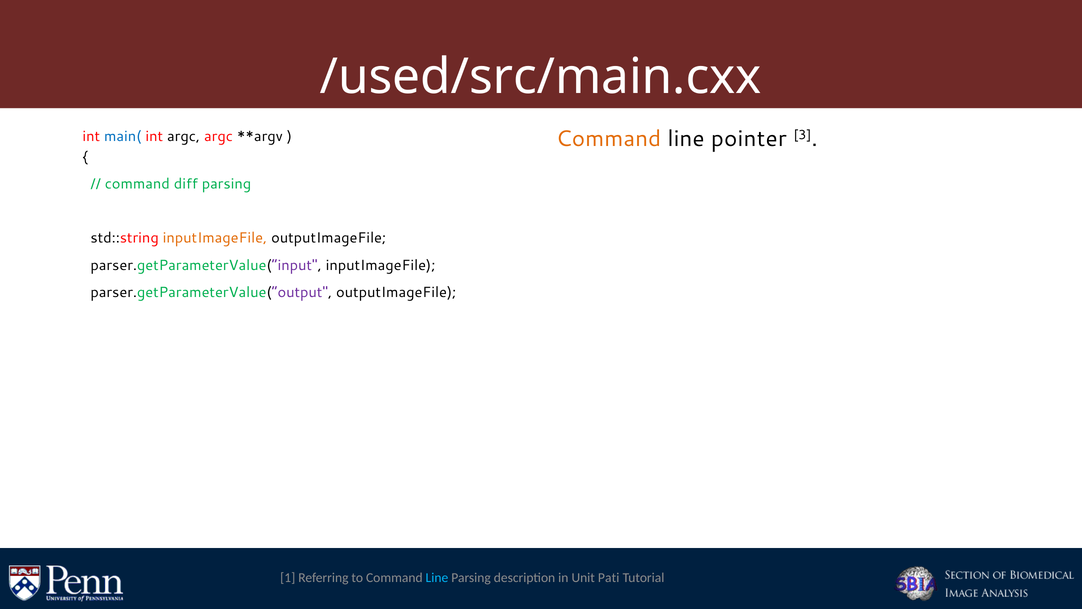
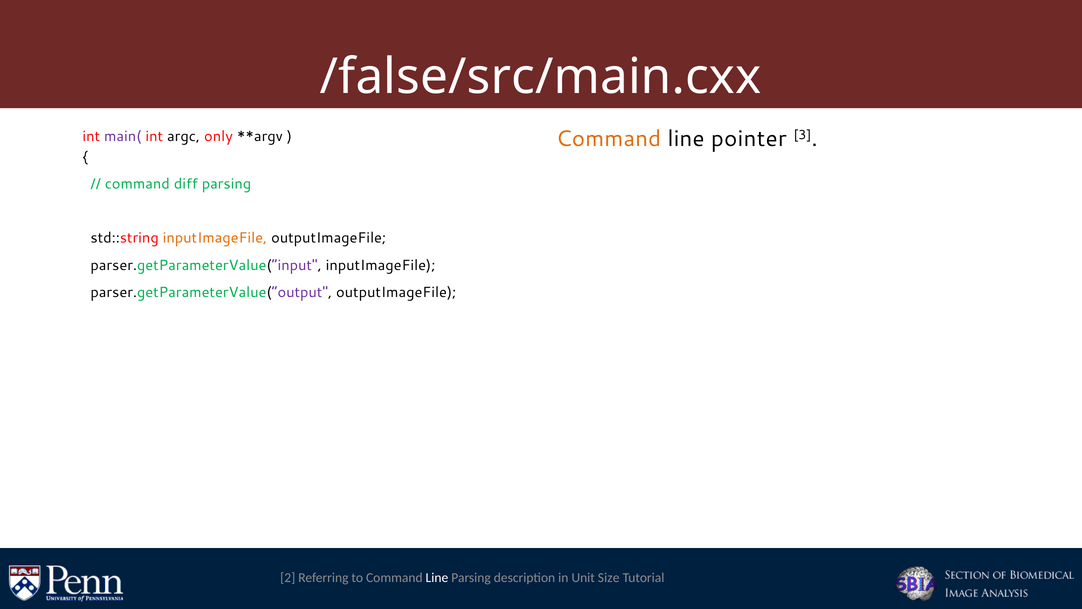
/used/src/main.cxx: /used/src/main.cxx -> /false/src/main.cxx (541, 77)
main( colour: blue -> purple (123, 136)
argc argc: argc -> only (218, 136)
1: 1 -> 2 (288, 577)
Line colour: light blue -> white (437, 577)
Pati: Pati -> Size (609, 577)
